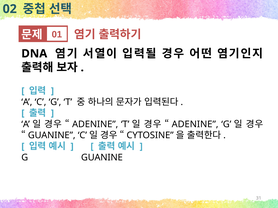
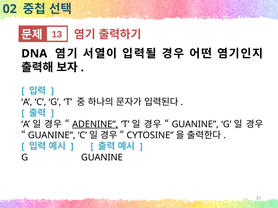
01: 01 -> 13 (57, 35)
ADENINE underline: none -> present (95, 124)
ADENINE: ADENINE -> GUANINE (195, 124)
